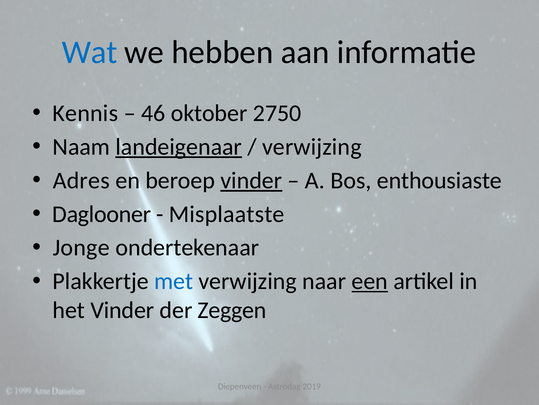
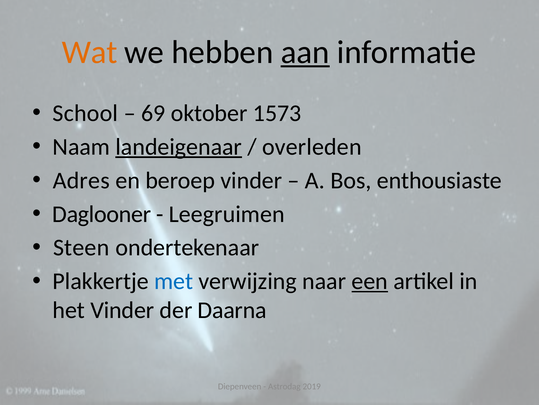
Wat colour: blue -> orange (90, 52)
aan underline: none -> present (305, 52)
Kennis: Kennis -> School (85, 113)
46: 46 -> 69 (153, 113)
2750: 2750 -> 1573 (277, 113)
verwijzing: verwijzing -> overleden (312, 147)
vinder underline: present -> none (251, 180)
Misplaatste: Misplaatste -> Leegruimen (227, 214)
Jonge: Jonge -> Steen (81, 247)
Zeggen: Zeggen -> Daarna (232, 310)
